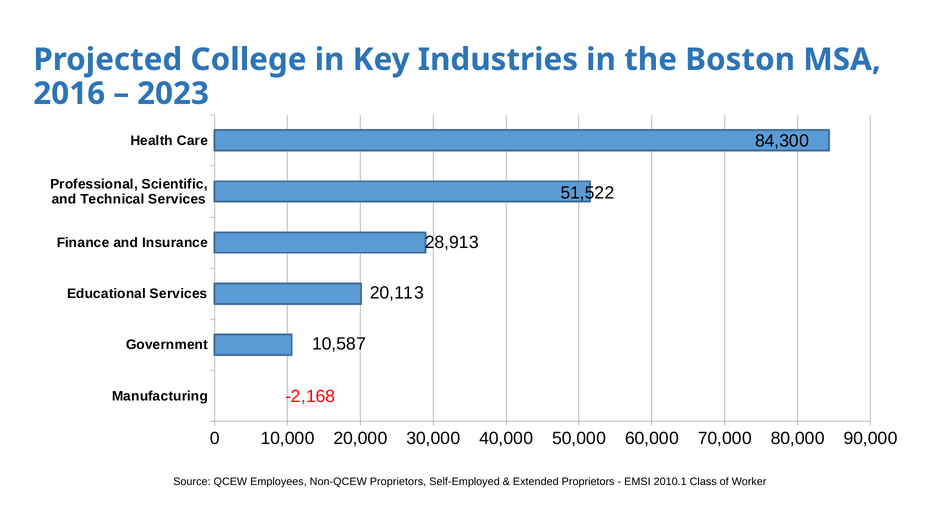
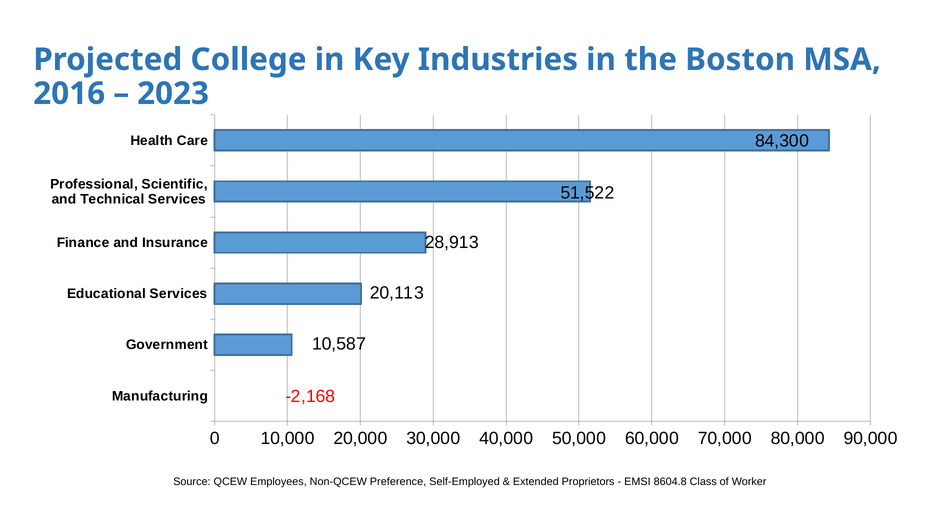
Non-QCEW Proprietors: Proprietors -> Preference (398, 481)
2010.1: 2010.1 -> 8604.8 (670, 481)
